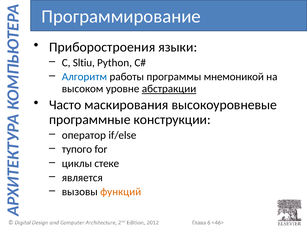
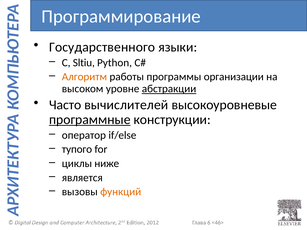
Приборостроения: Приборостроения -> Государственного (102, 47)
Алгоритм colour: blue -> orange (84, 77)
мнемоникой: мнемоникой -> организации (234, 77)
маскирования: маскирования -> вычислителей (126, 105)
программные underline: none -> present (90, 120)
стеке: стеке -> ниже (107, 164)
